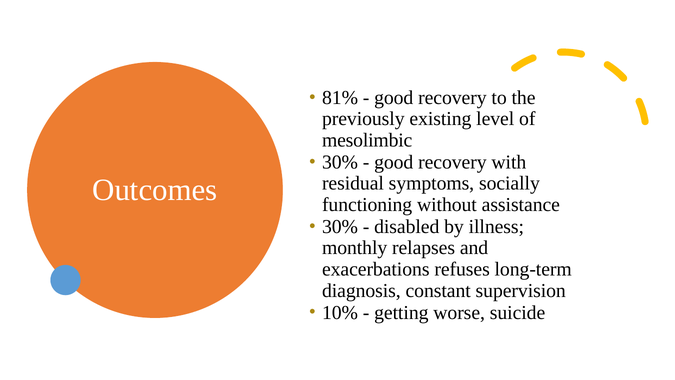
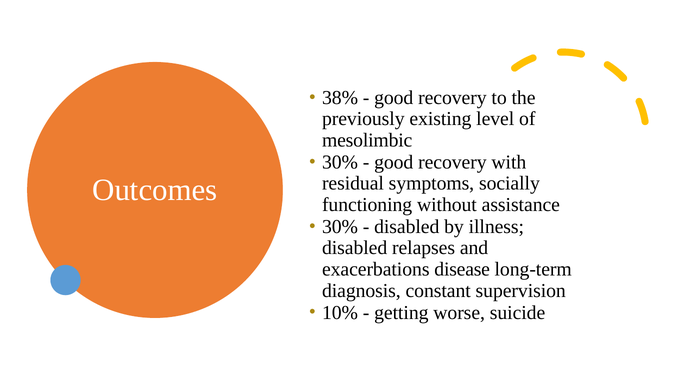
81%: 81% -> 38% (340, 98)
monthly: monthly -> disabled (355, 248)
refuses: refuses -> disease (462, 269)
